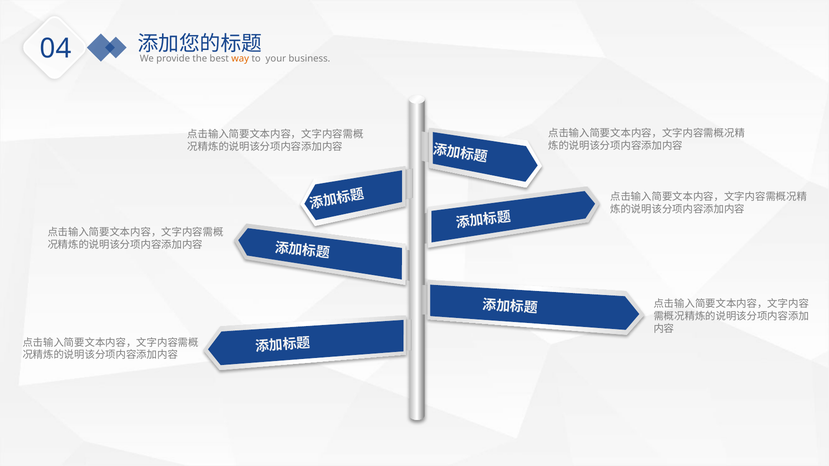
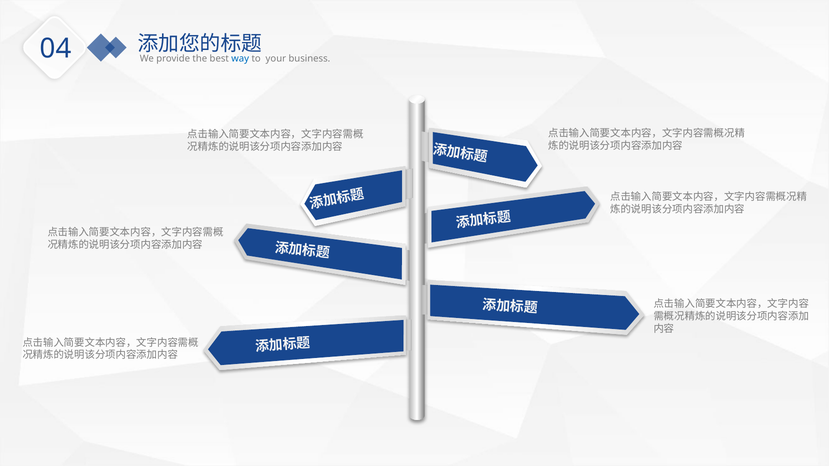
way colour: orange -> blue (240, 59)
